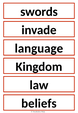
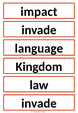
swords: swords -> impact (39, 12)
beliefs: beliefs -> invade (39, 103)
